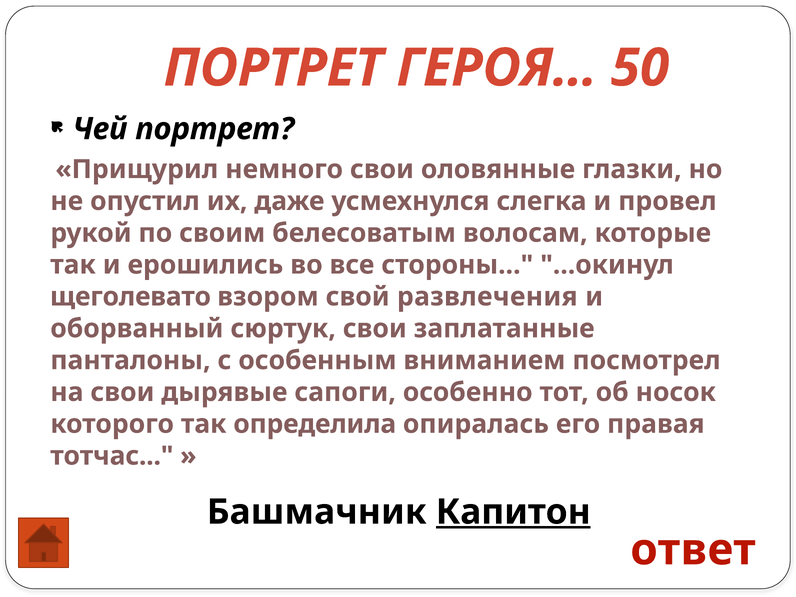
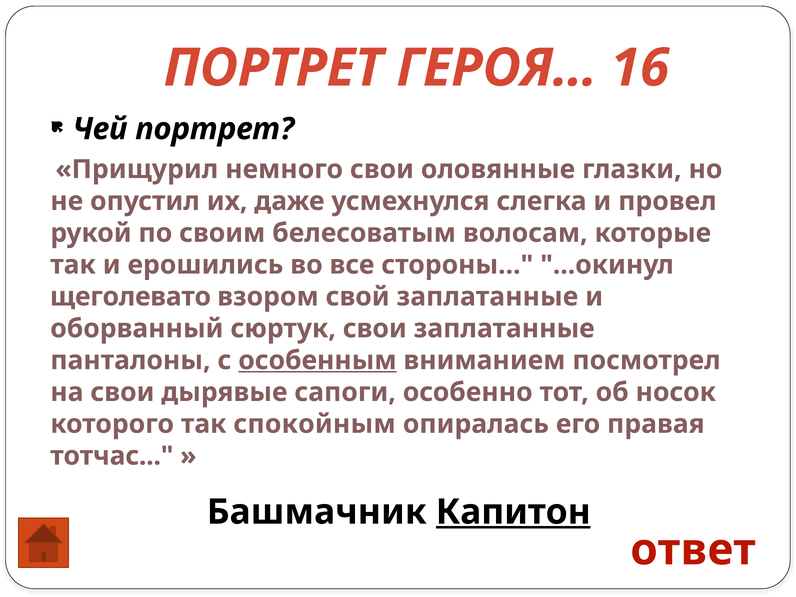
50: 50 -> 16 (640, 68)
свой развлечения: развлечения -> заплатанные (487, 297)
особенным underline: none -> present (317, 360)
определила: определила -> спокойным (315, 424)
